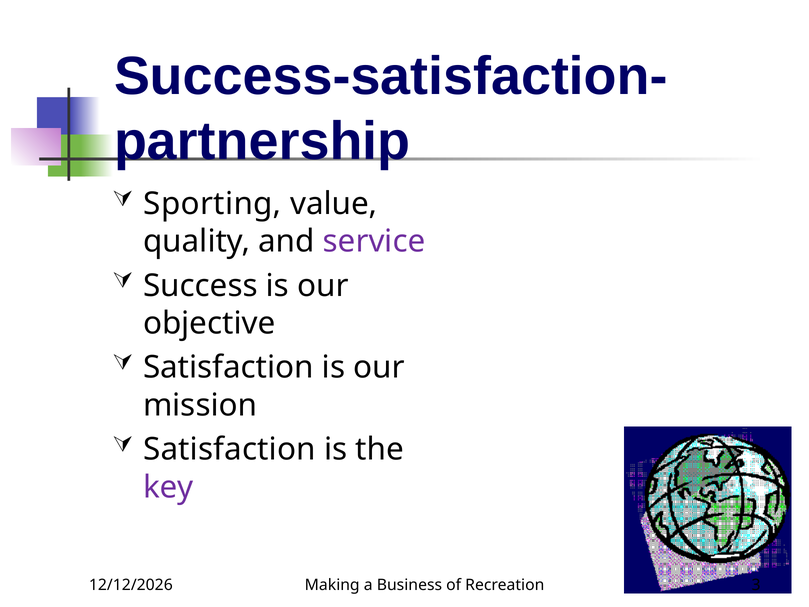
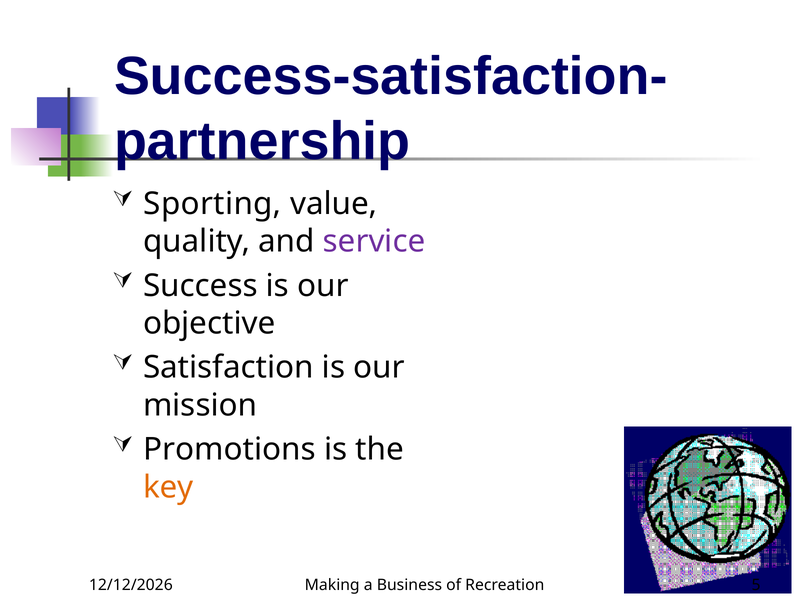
Satisfaction: Satisfaction -> Promotions (230, 449)
key colour: purple -> orange (168, 487)
3: 3 -> 5 (756, 585)
